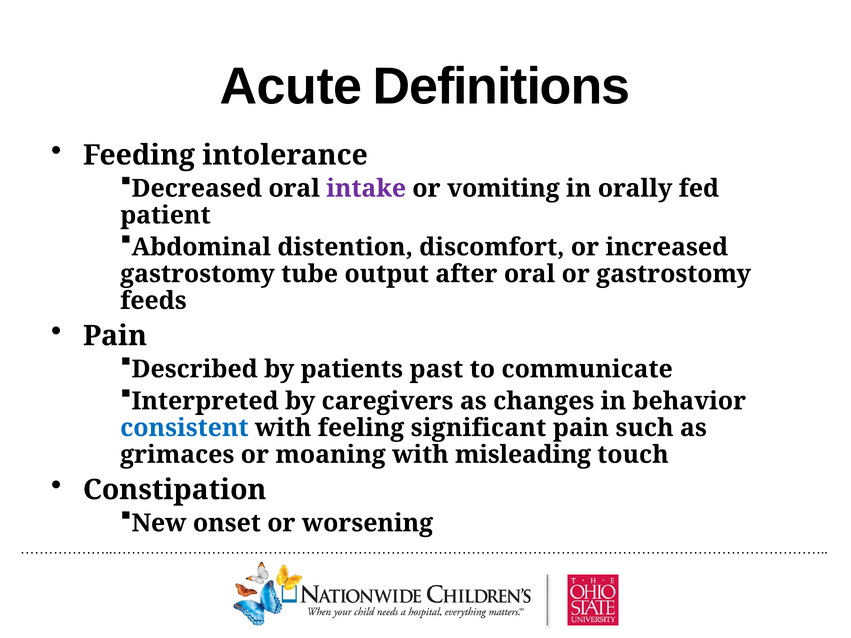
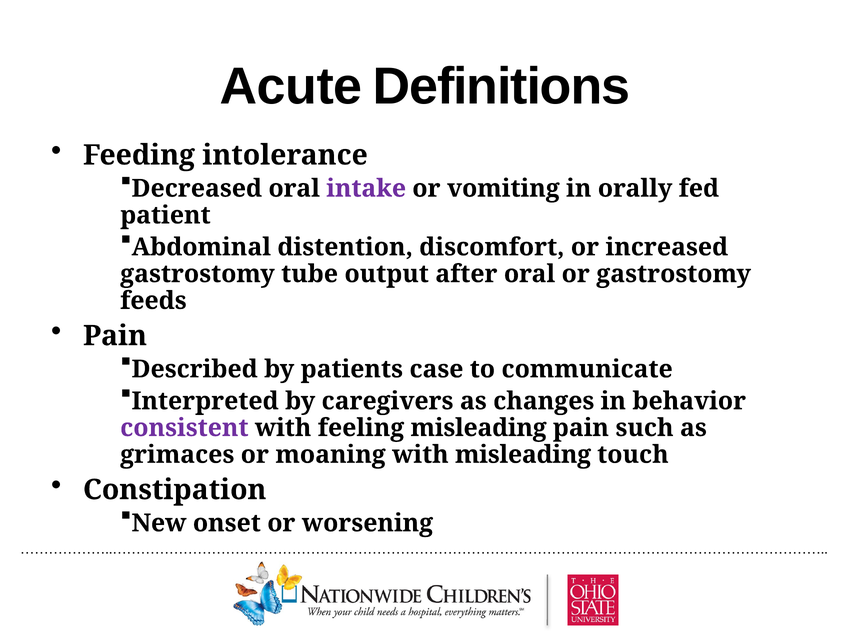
past: past -> case (436, 369)
consistent colour: blue -> purple (184, 428)
feeling significant: significant -> misleading (479, 428)
